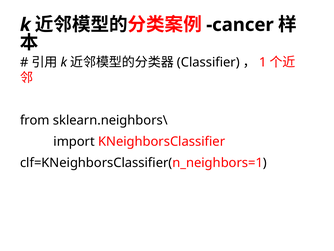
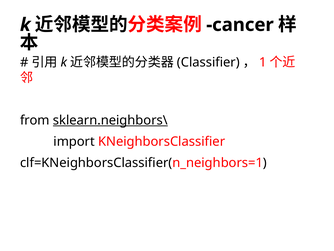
sklearn.neighbors\ underline: none -> present (110, 120)
